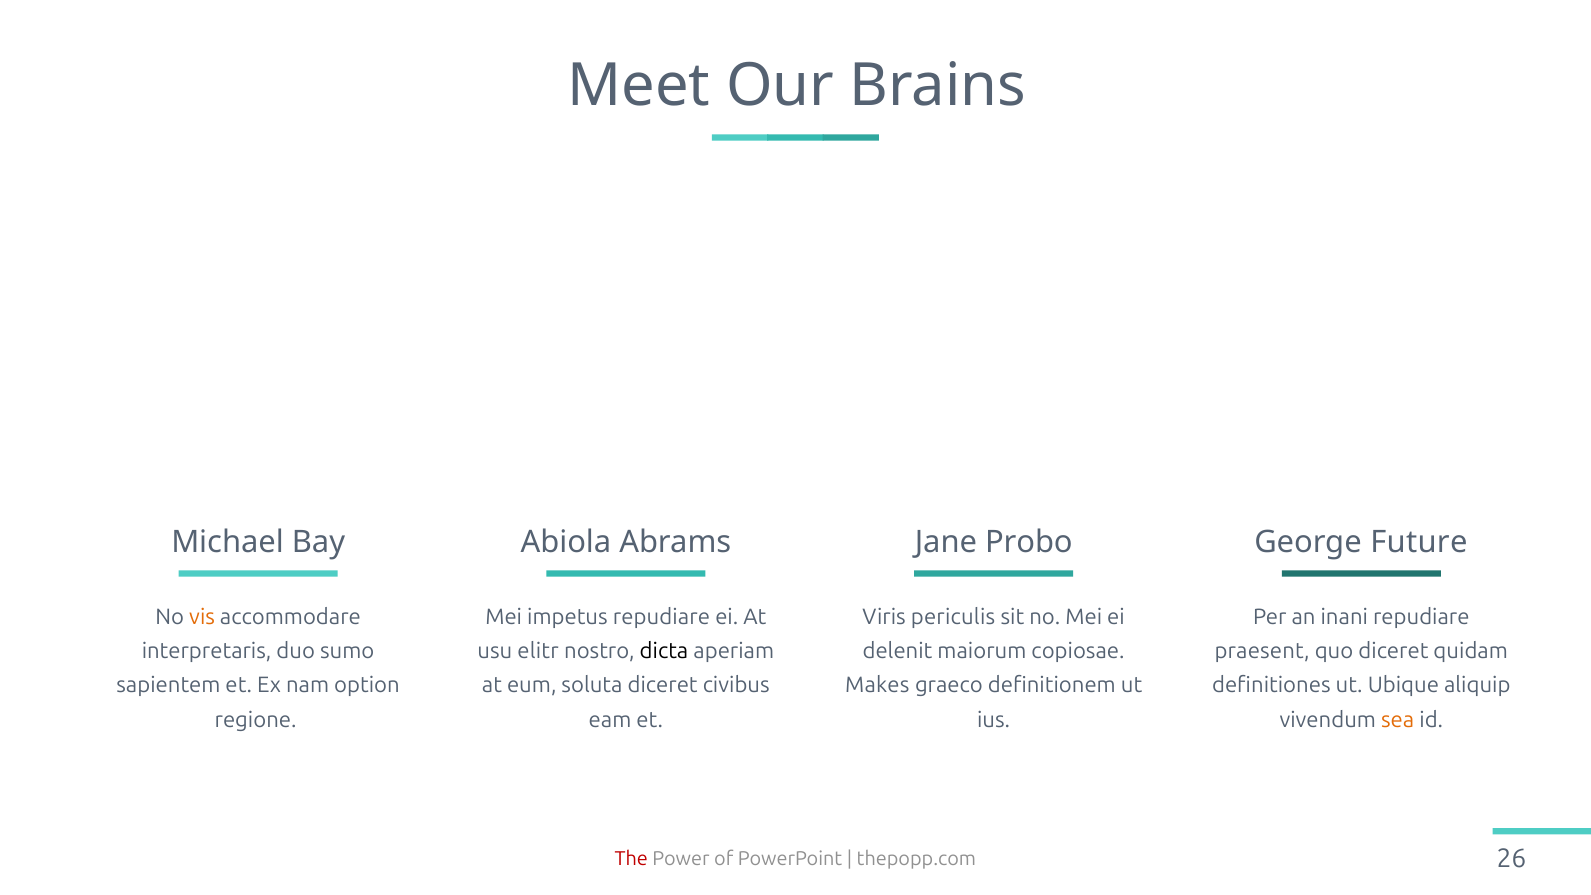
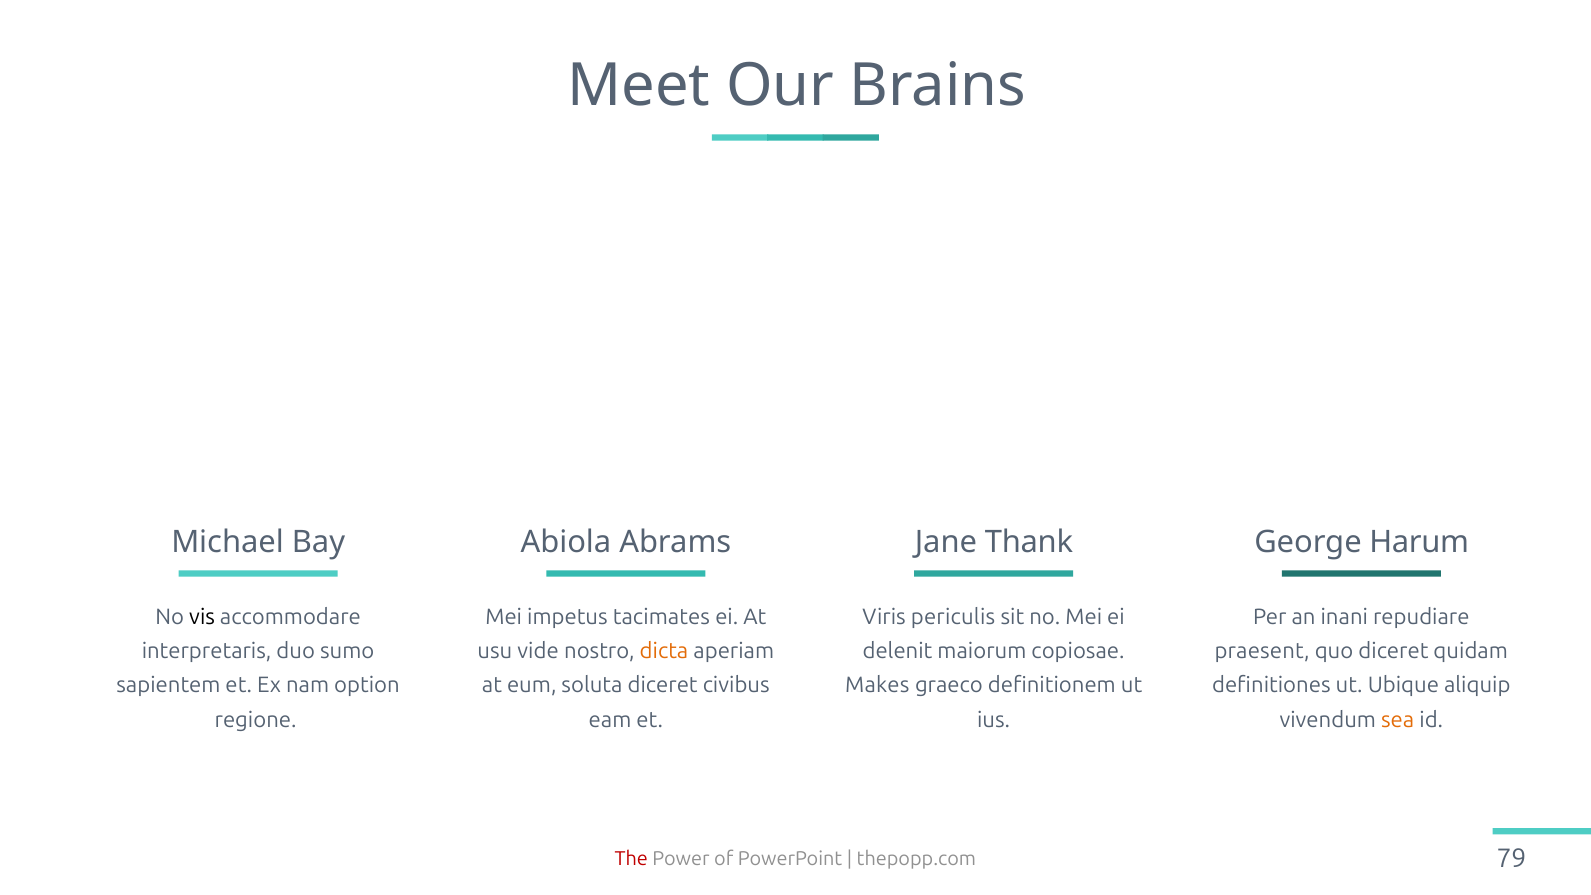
Probo: Probo -> Thank (1029, 543)
Future: Future -> Harum (1419, 543)
vis colour: orange -> black (202, 617)
impetus repudiare: repudiare -> tacimates (661, 617)
elitr: elitr -> vide (538, 651)
dicta colour: black -> orange (664, 651)
26: 26 -> 79 (1511, 858)
